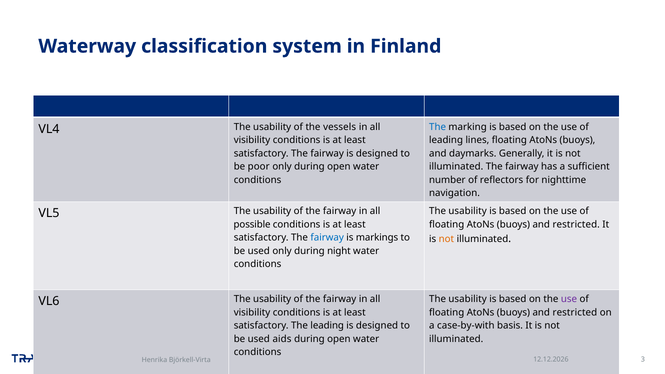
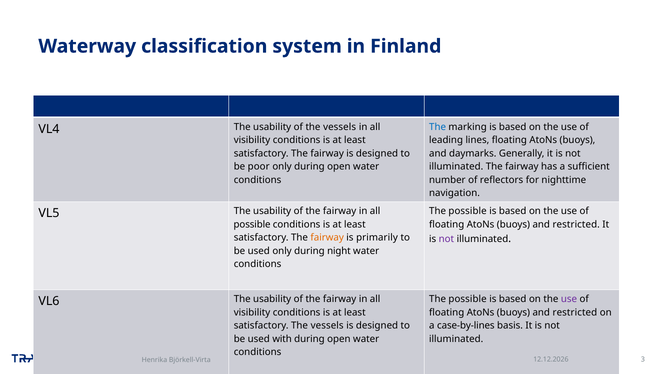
usability: usability -> possible (468, 211)
fairway colour: blue -> orange (327, 238)
markings: markings -> primarily (377, 238)
not colour: orange -> purple (446, 239)
usability: usability -> possible (468, 299)
satisfactory The leading: leading -> vessels (327, 326)
case-by-with: case-by-with -> case-by-lines (466, 326)
aids: aids -> with (282, 339)
